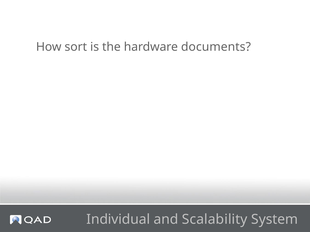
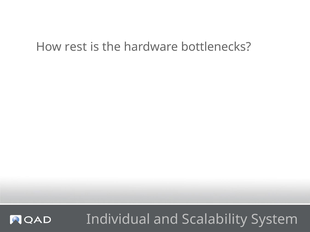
sort: sort -> rest (76, 47)
documents: documents -> bottlenecks (216, 47)
